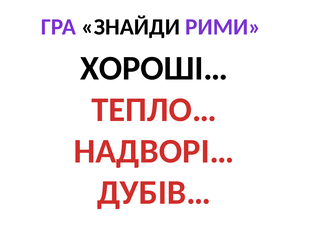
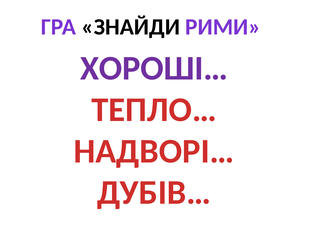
ХОРОШІ… colour: black -> purple (154, 68)
